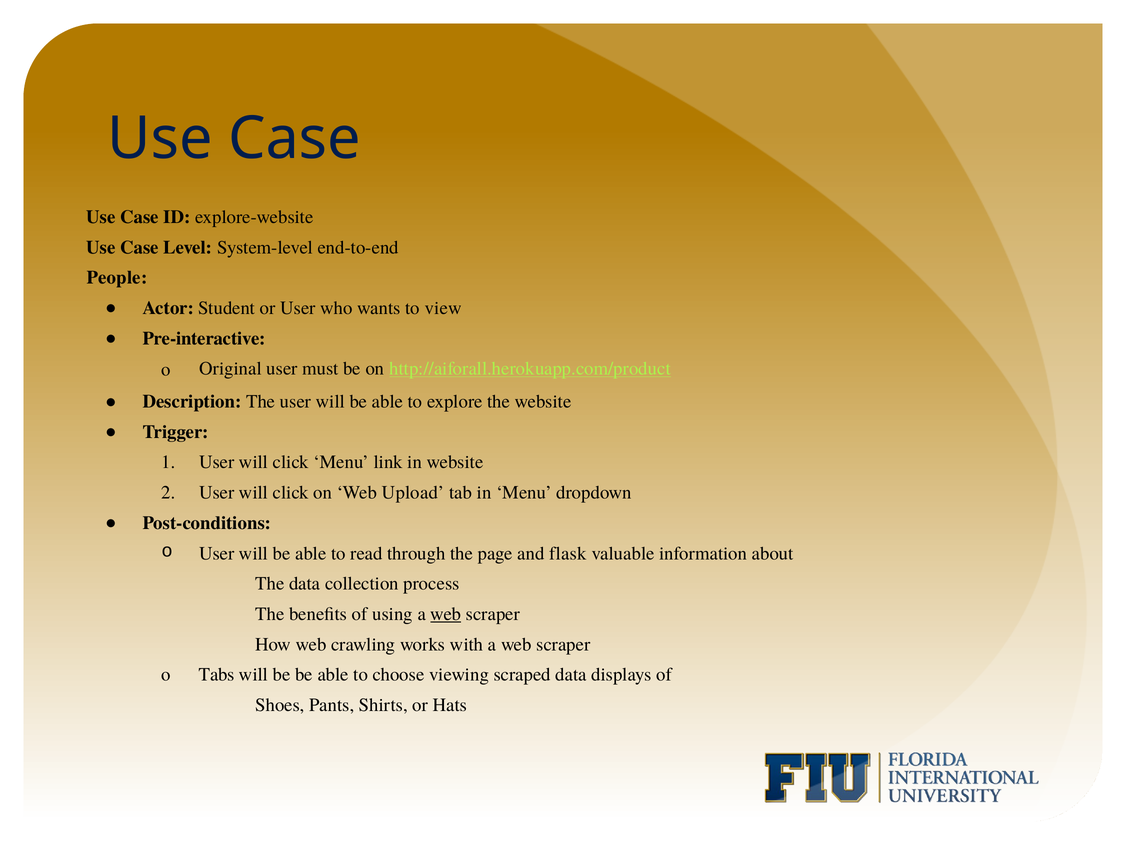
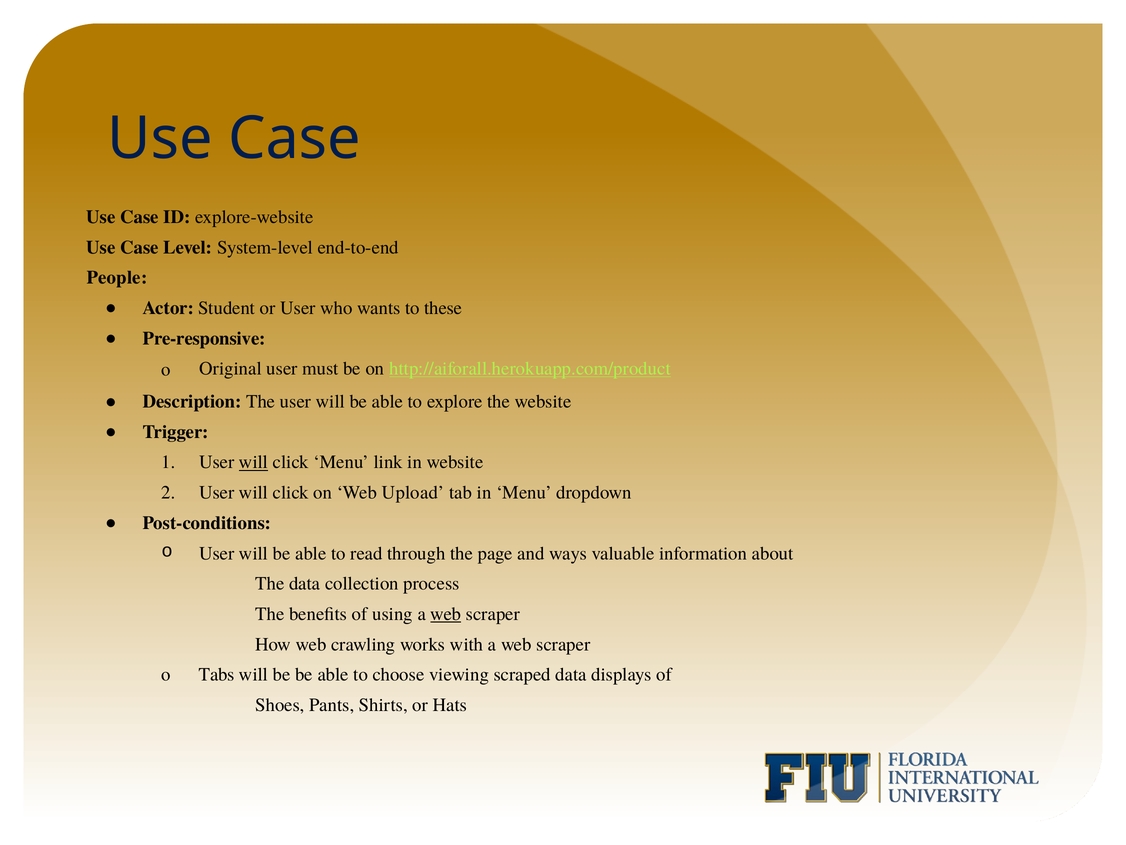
view: view -> these (443, 308)
Pre-interactive: Pre-interactive -> Pre-responsive (204, 338)
will underline: none -> present (254, 462)
flask: flask -> ways (568, 553)
